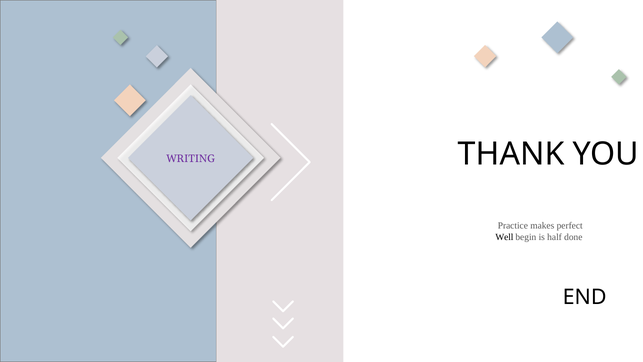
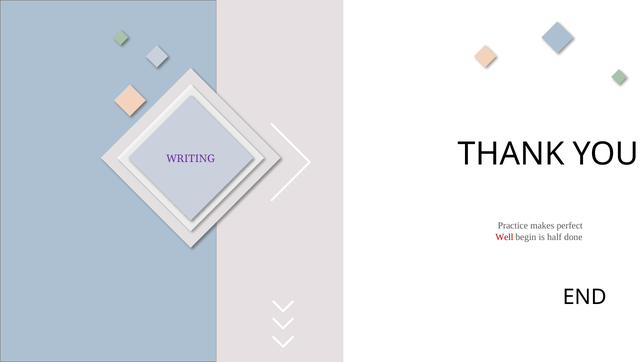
Well colour: black -> red (504, 237)
